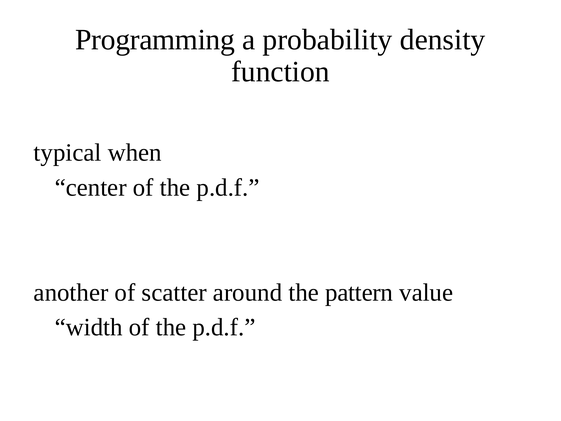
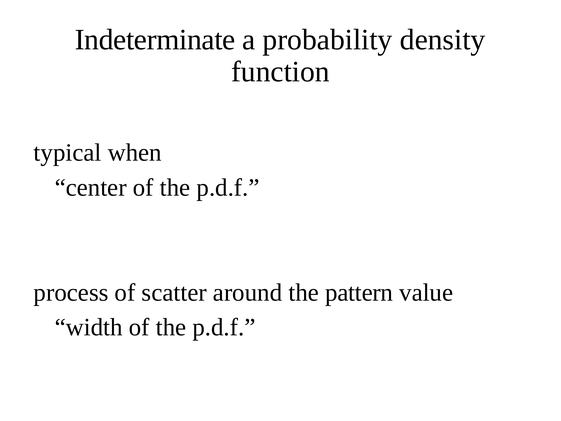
Programming: Programming -> Indeterminate (155, 40)
another: another -> process (71, 292)
